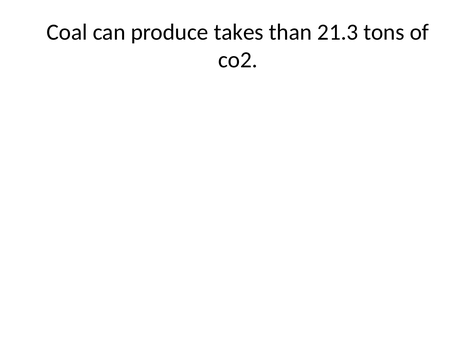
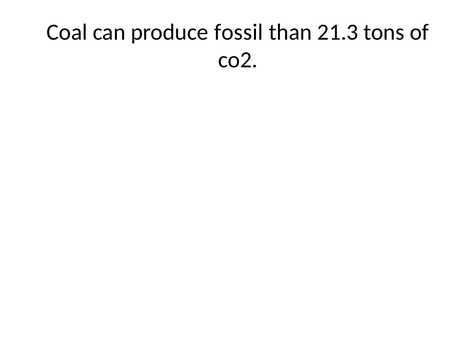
takes: takes -> fossil (239, 32)
